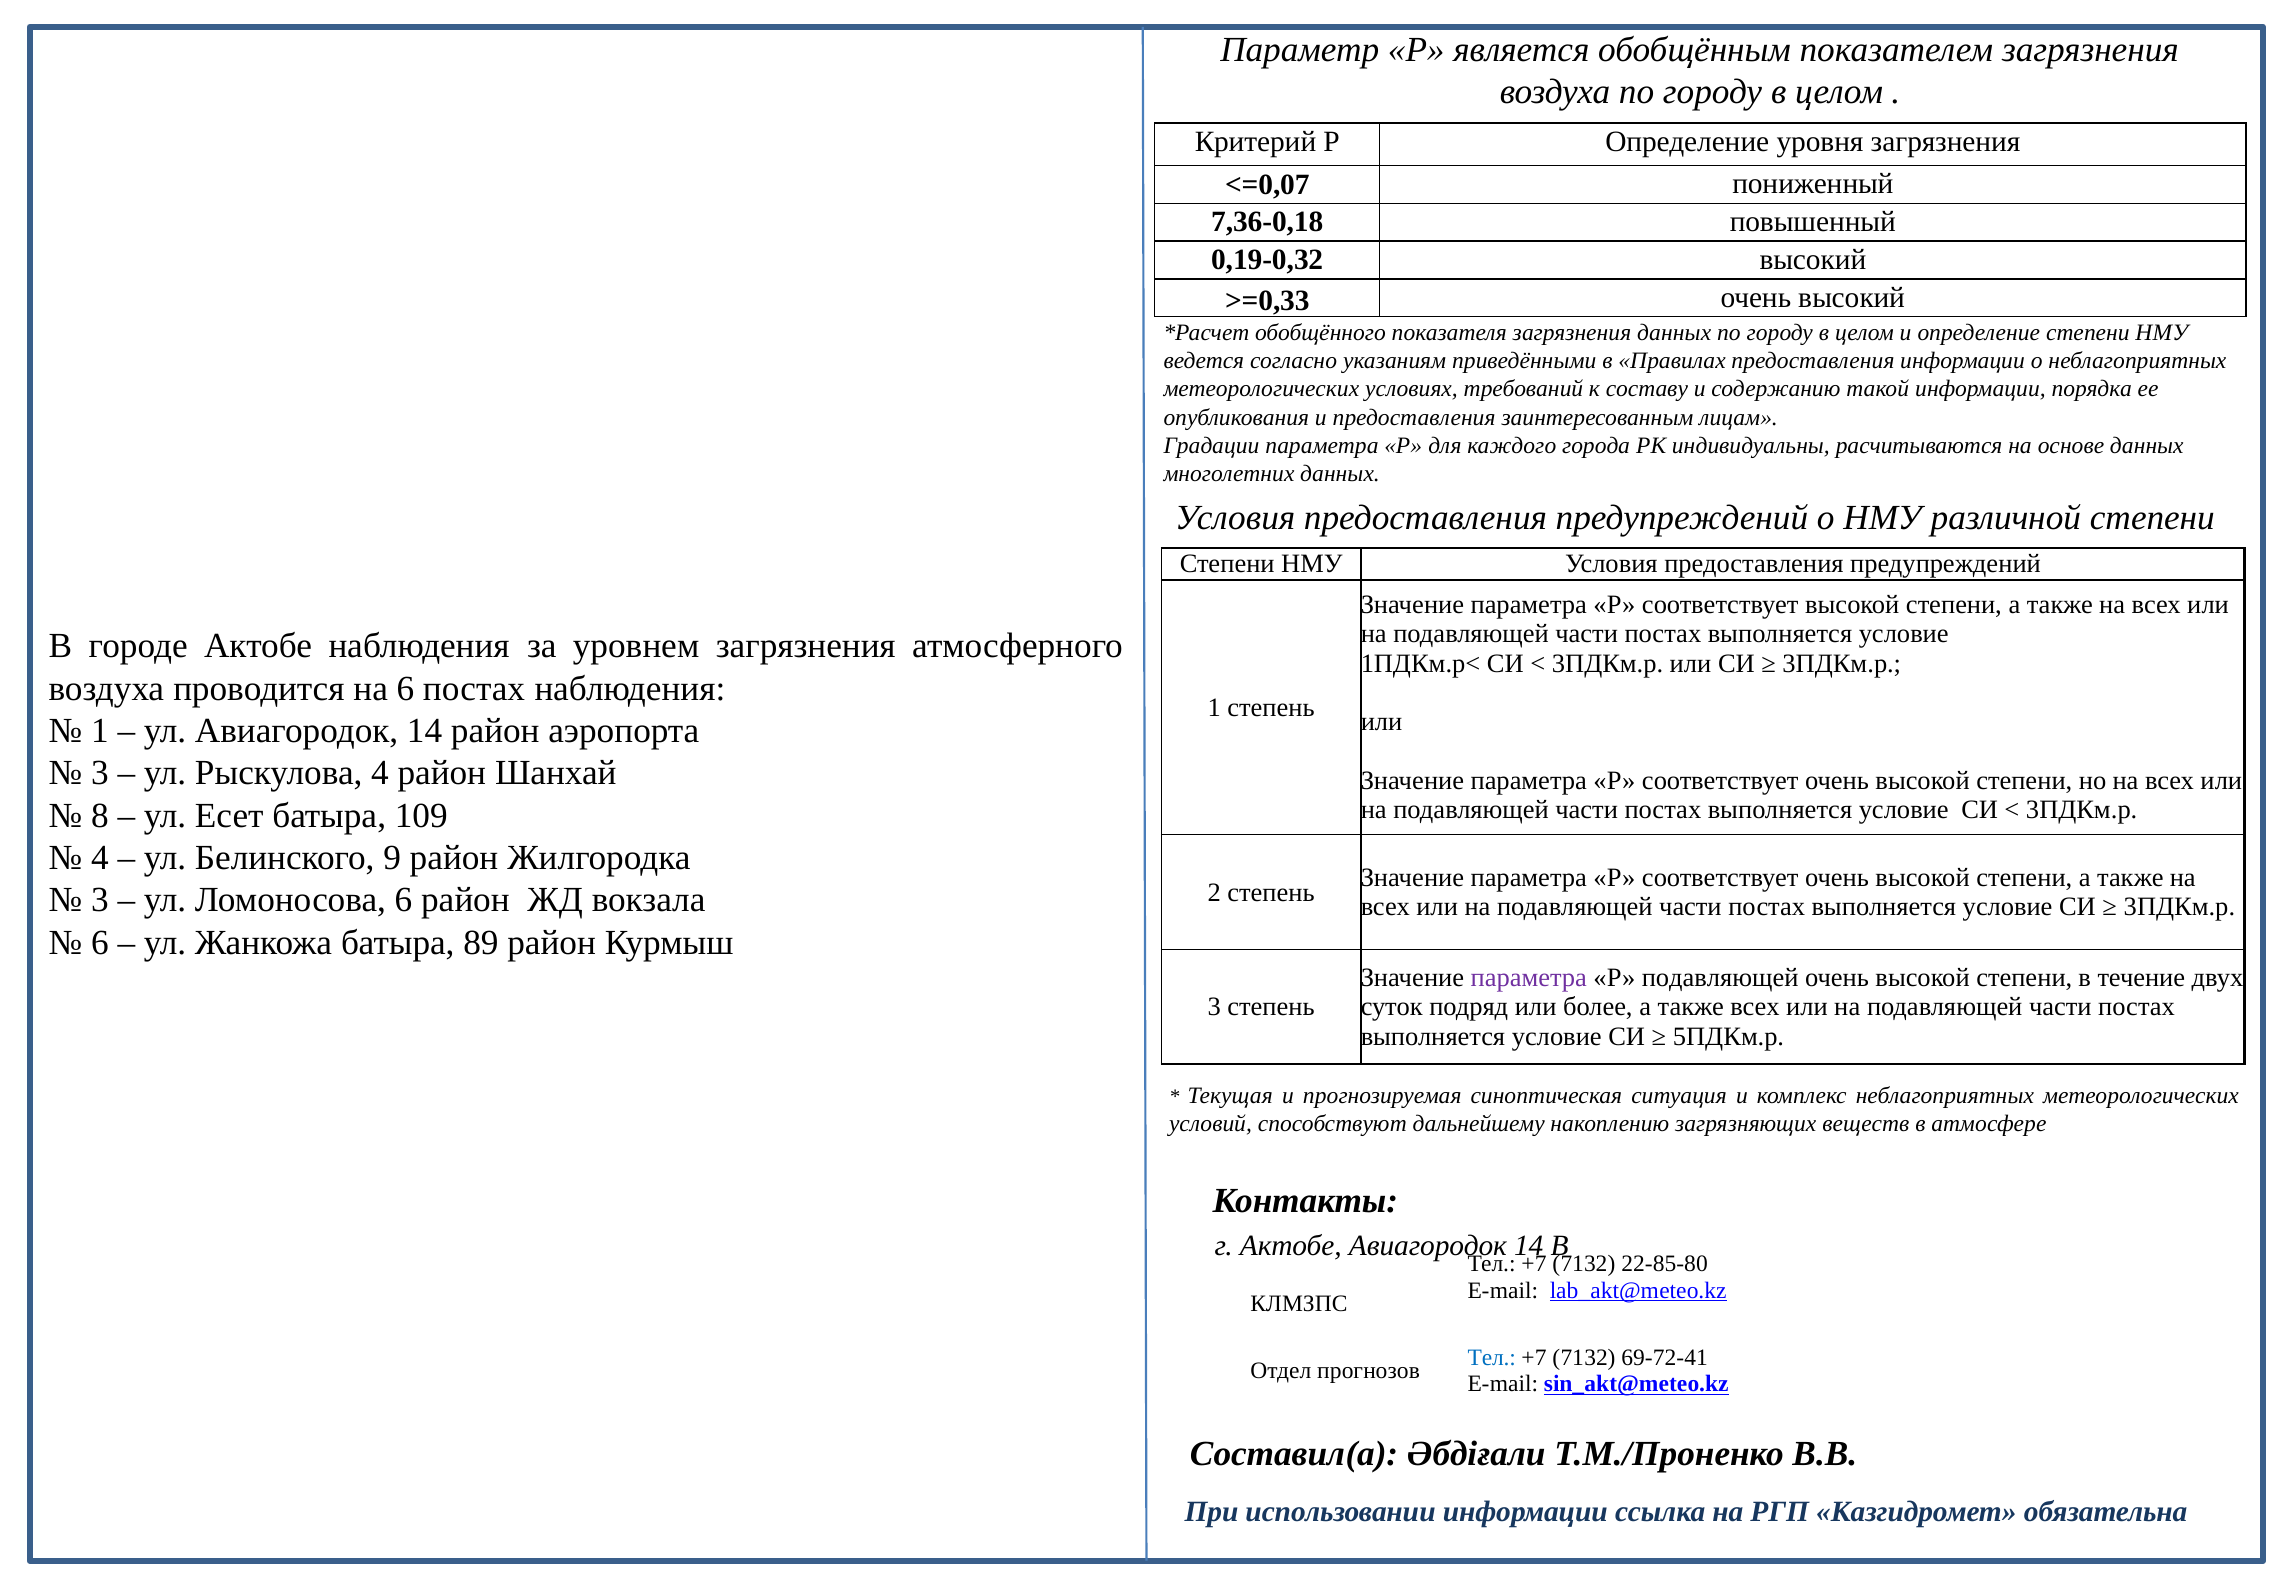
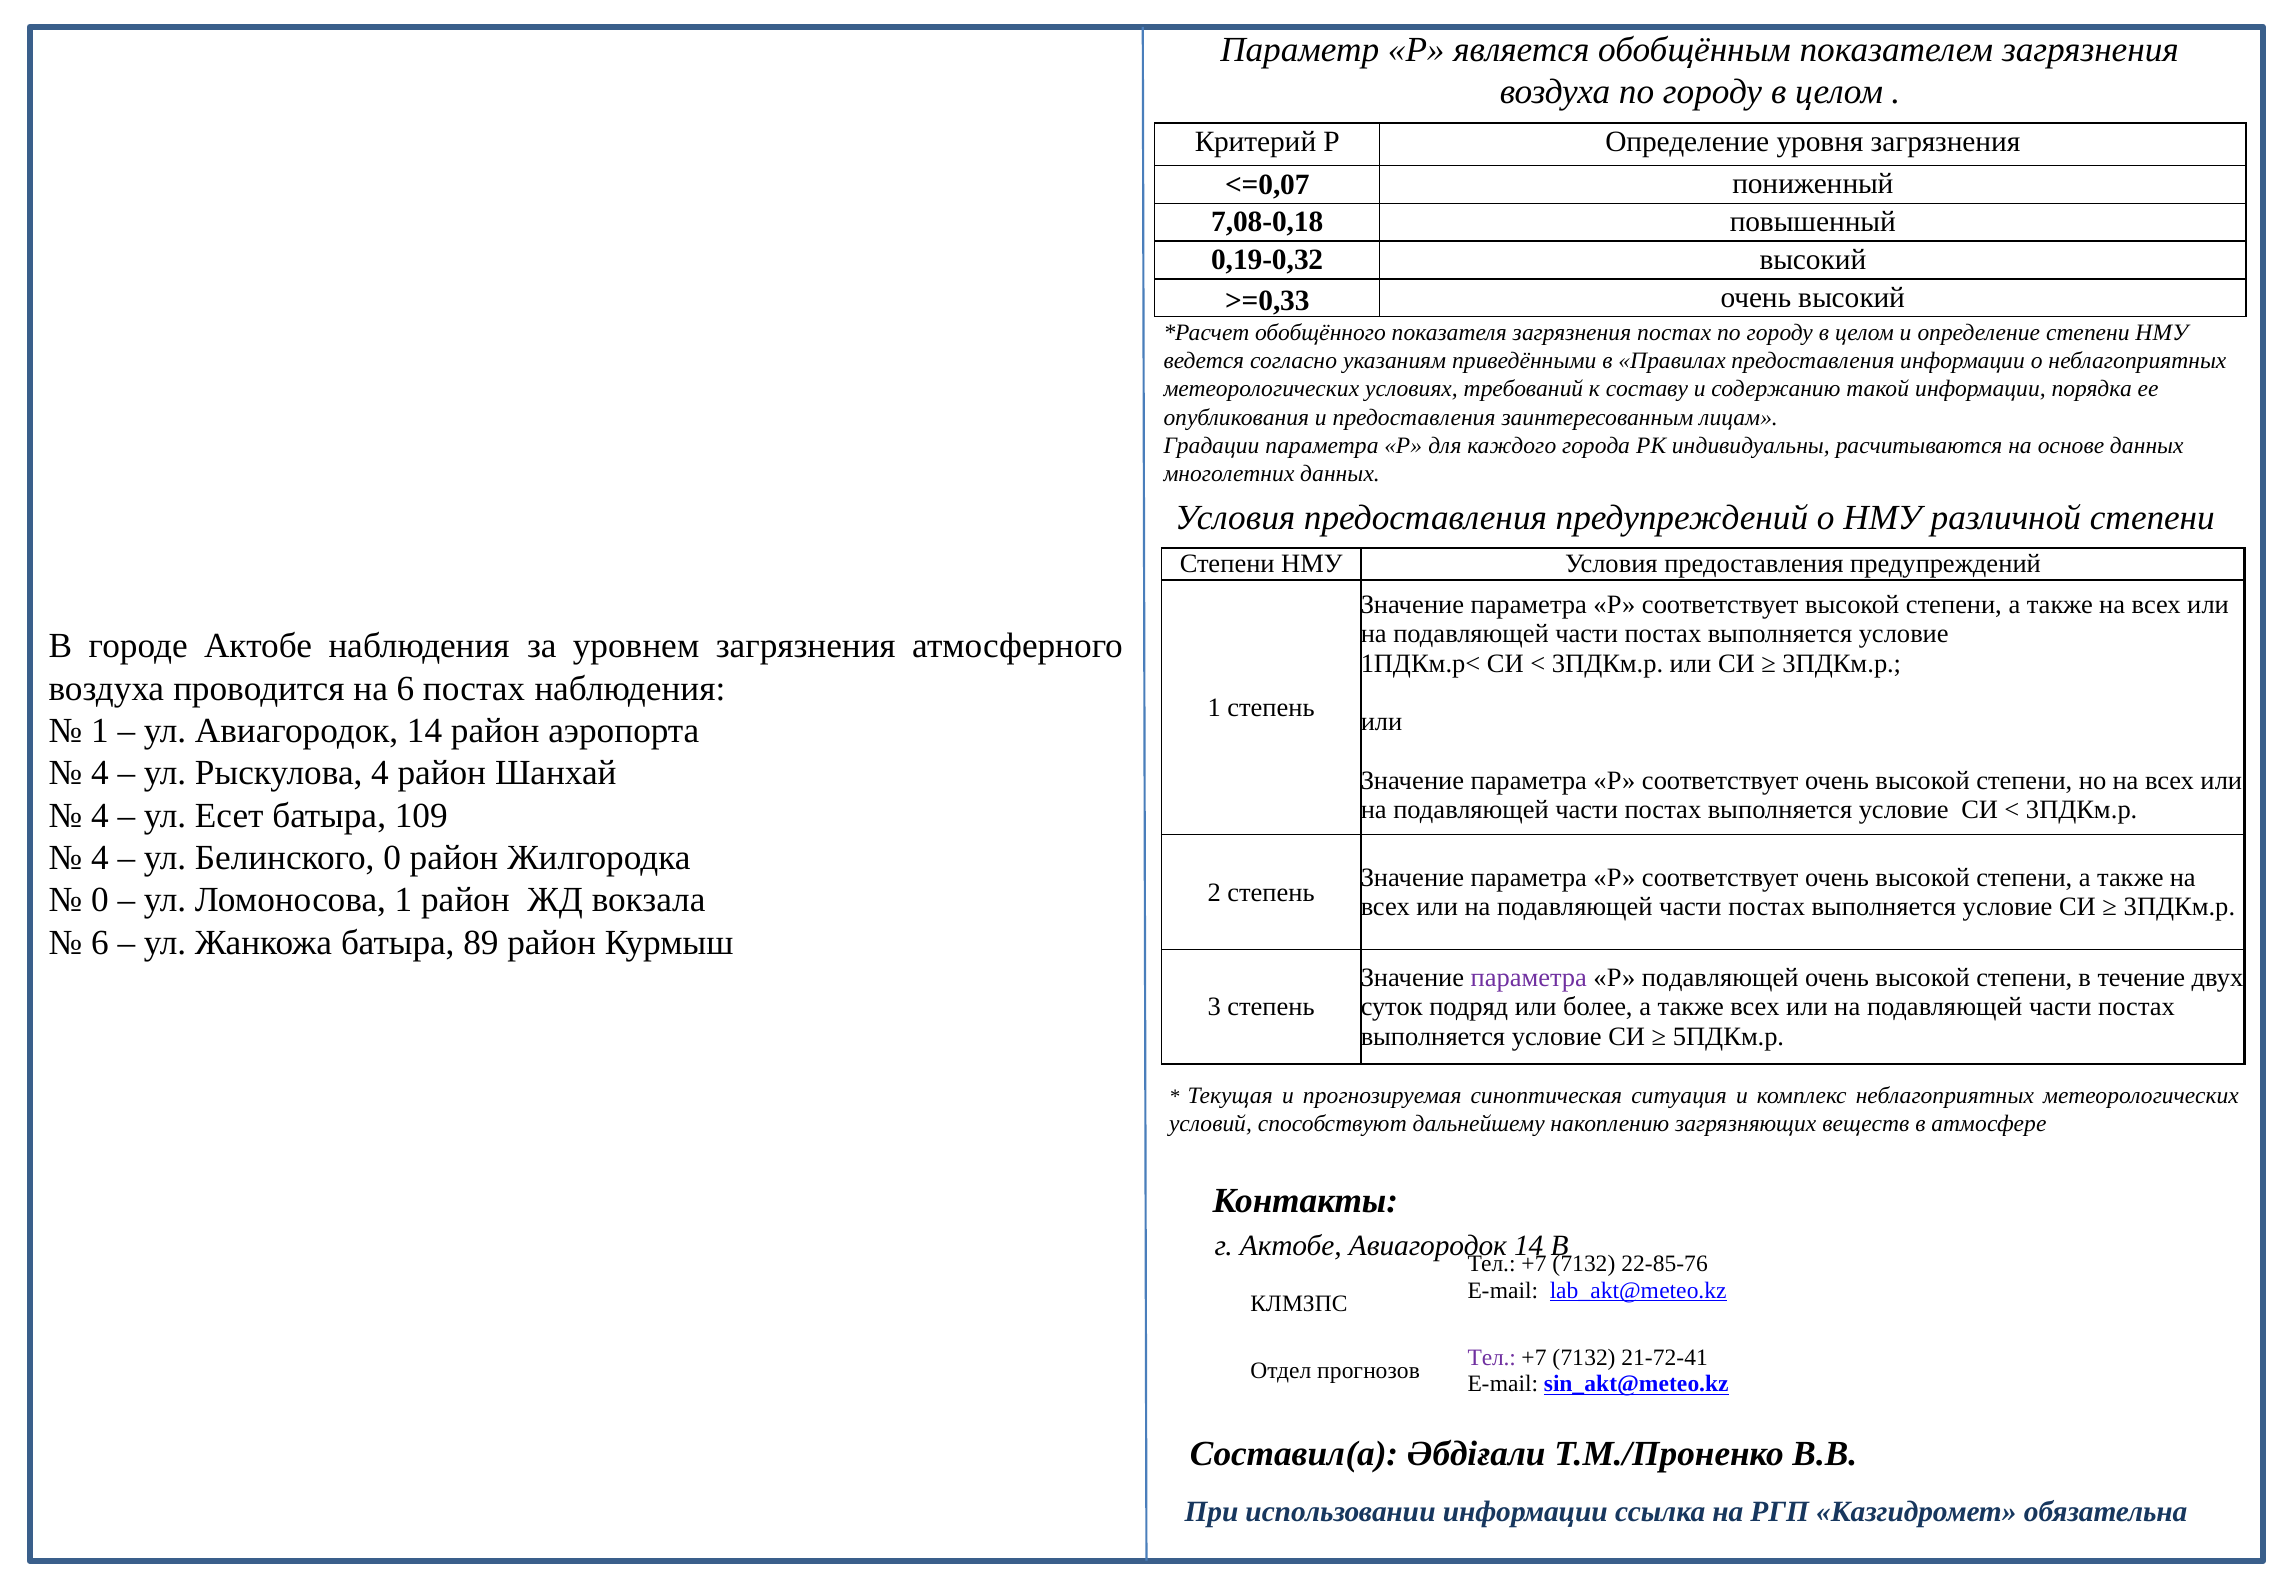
7,36-0,18: 7,36-0,18 -> 7,08-0,18 (1267, 222)
загрязнения данных: данных -> постах (1674, 333)
3: 3 -> 4 (100, 773)
8: 8 -> 4 (100, 815)
Белинского 9: 9 -> 0 (392, 858)
3: 3 -> 0 (100, 900)
Ломоносова 6: 6 -> 1 (403, 900)
22-85-80: 22-85-80 -> 22-85-76 (1665, 1264)
Тел colour: blue -> purple (1492, 1357)
69-72-41: 69-72-41 -> 21-72-41 (1665, 1357)
